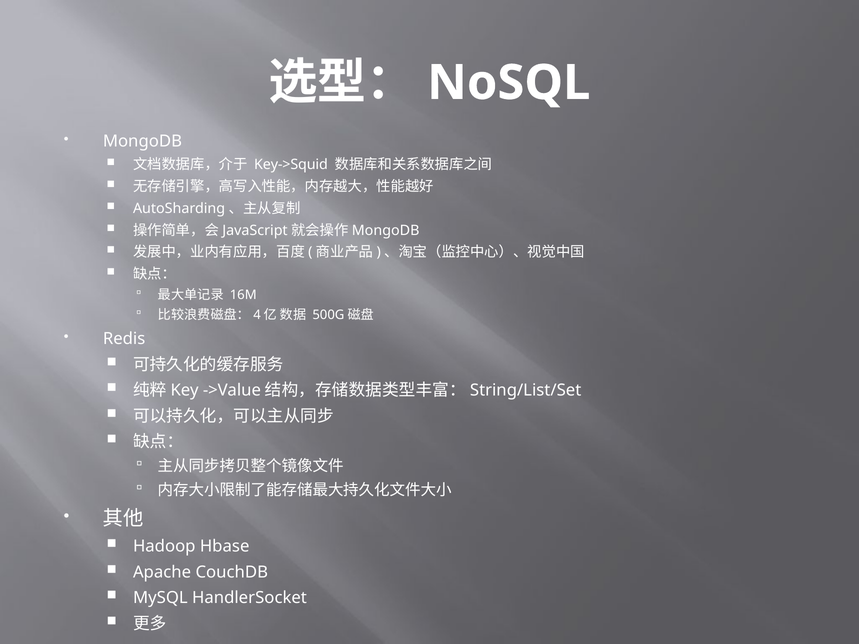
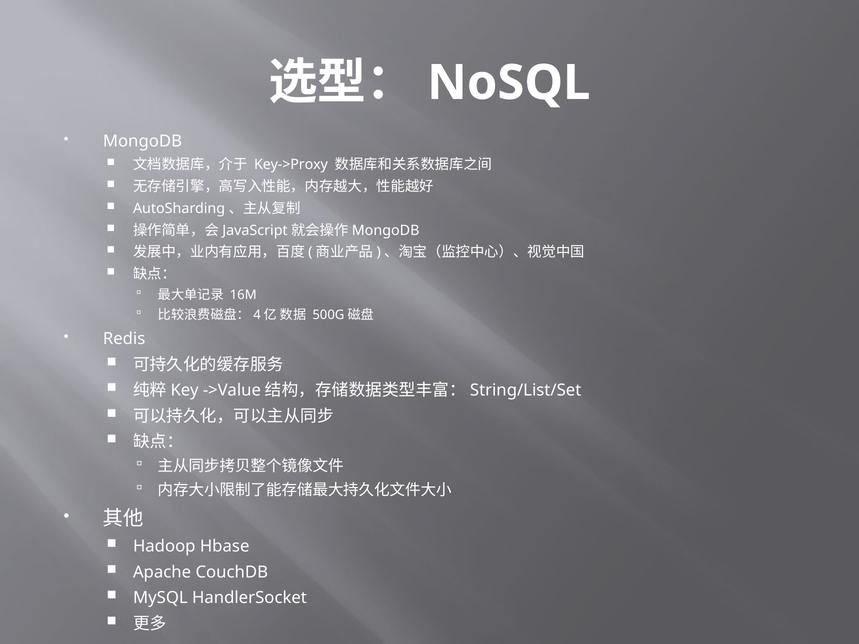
Key->Squid: Key->Squid -> Key->Proxy (291, 165)
